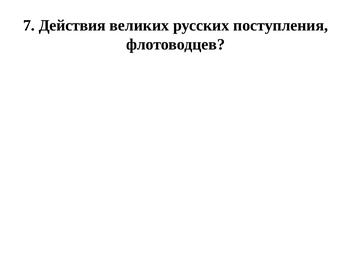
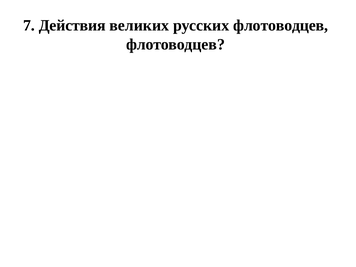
русских поступления: поступления -> флотоводцев (281, 25)
